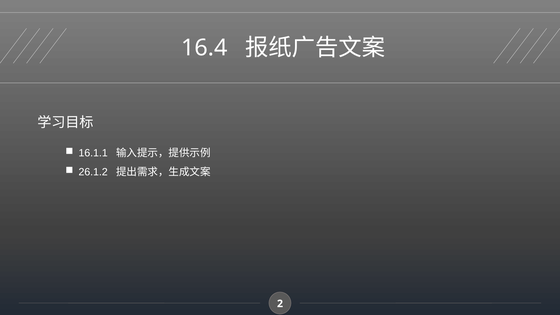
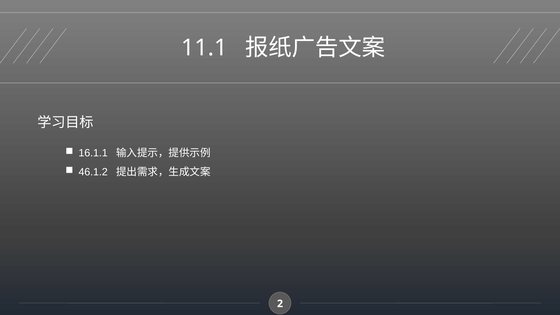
16.4: 16.4 -> 11.1 (204, 48)
26.1.2: 26.1.2 -> 46.1.2 (93, 172)
